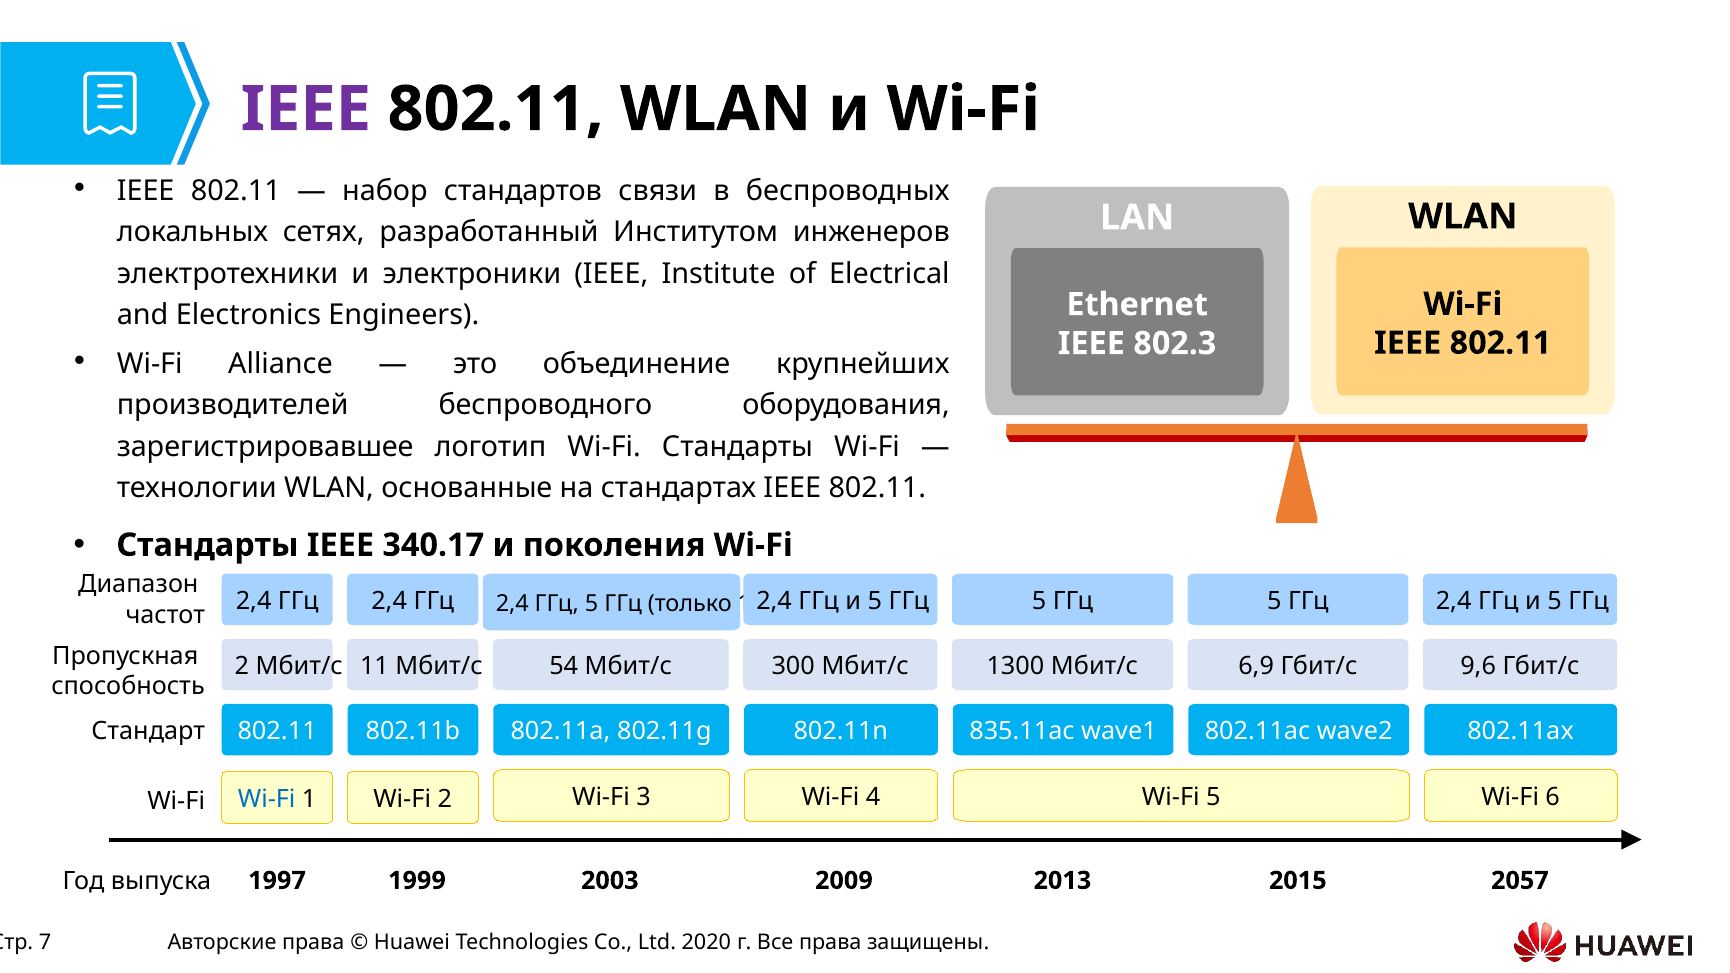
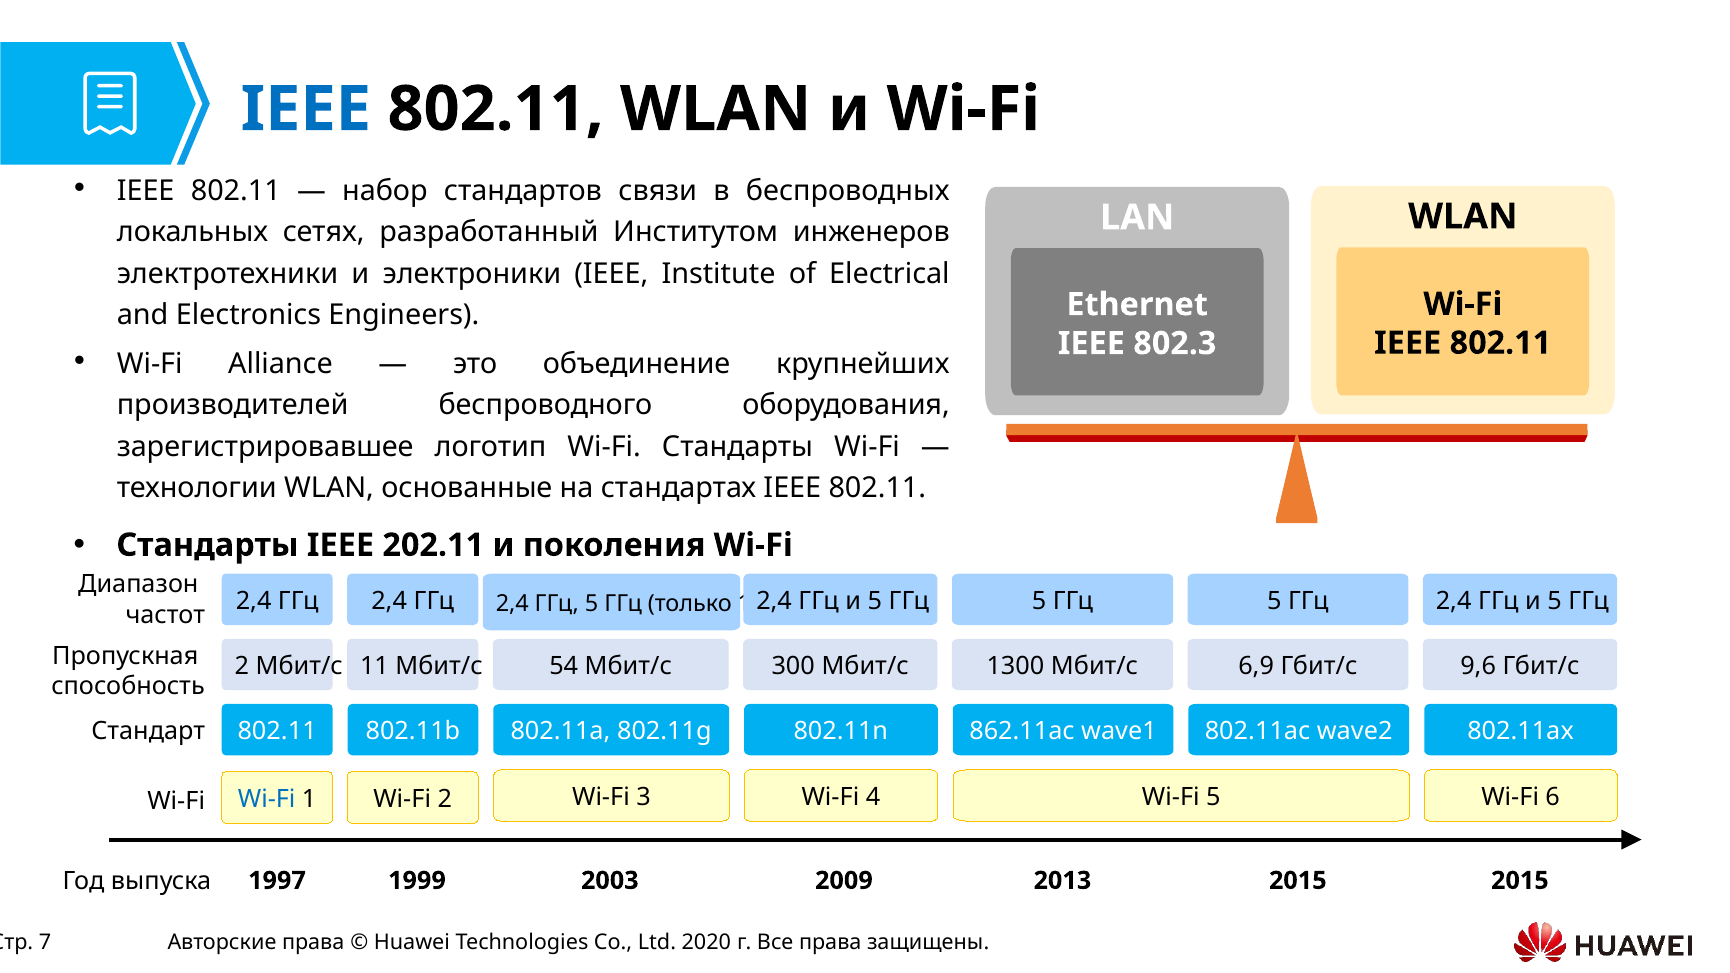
IEEE colour: purple -> blue (306, 109)
340.17: 340.17 -> 202.11 (433, 545)
835.11ac: 835.11ac -> 862.11ac (1022, 731)
2057: 2057 -> 2015 (1520, 881)
